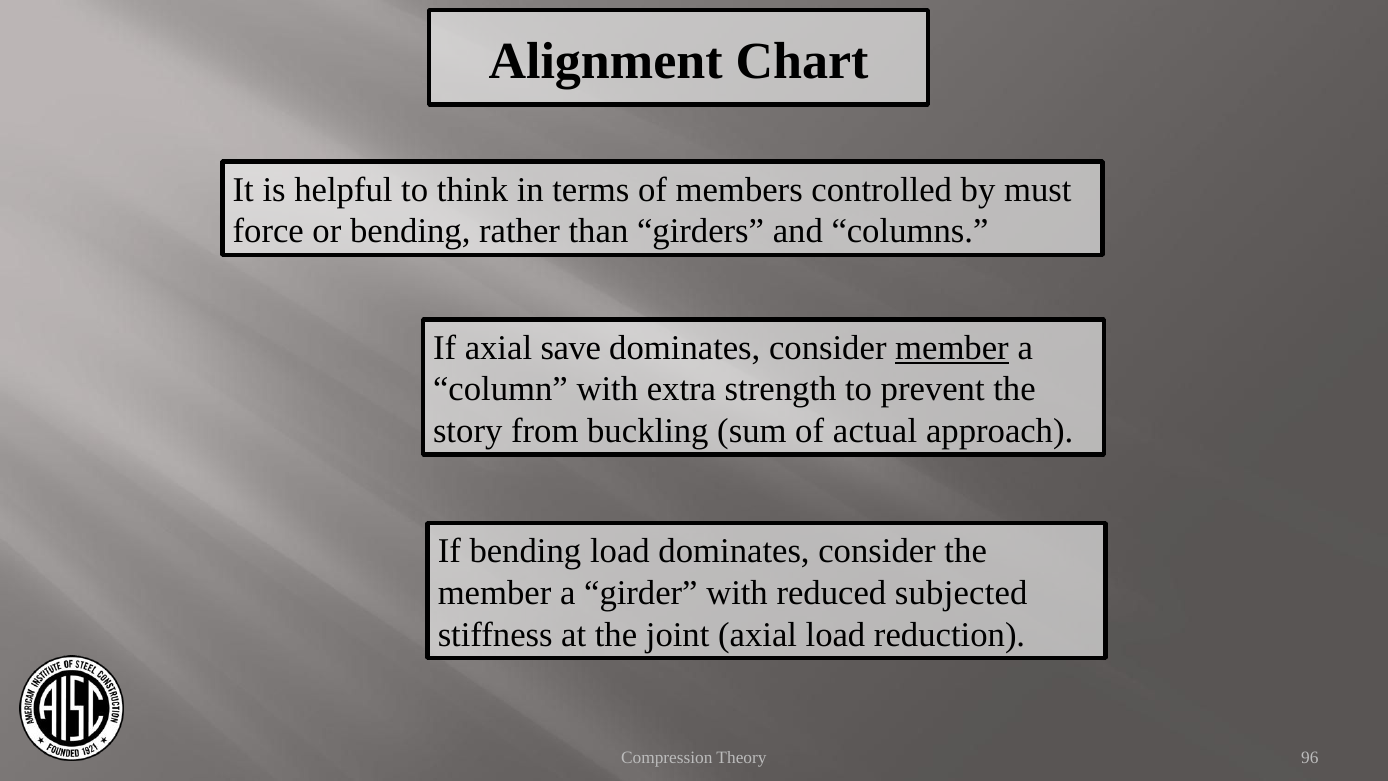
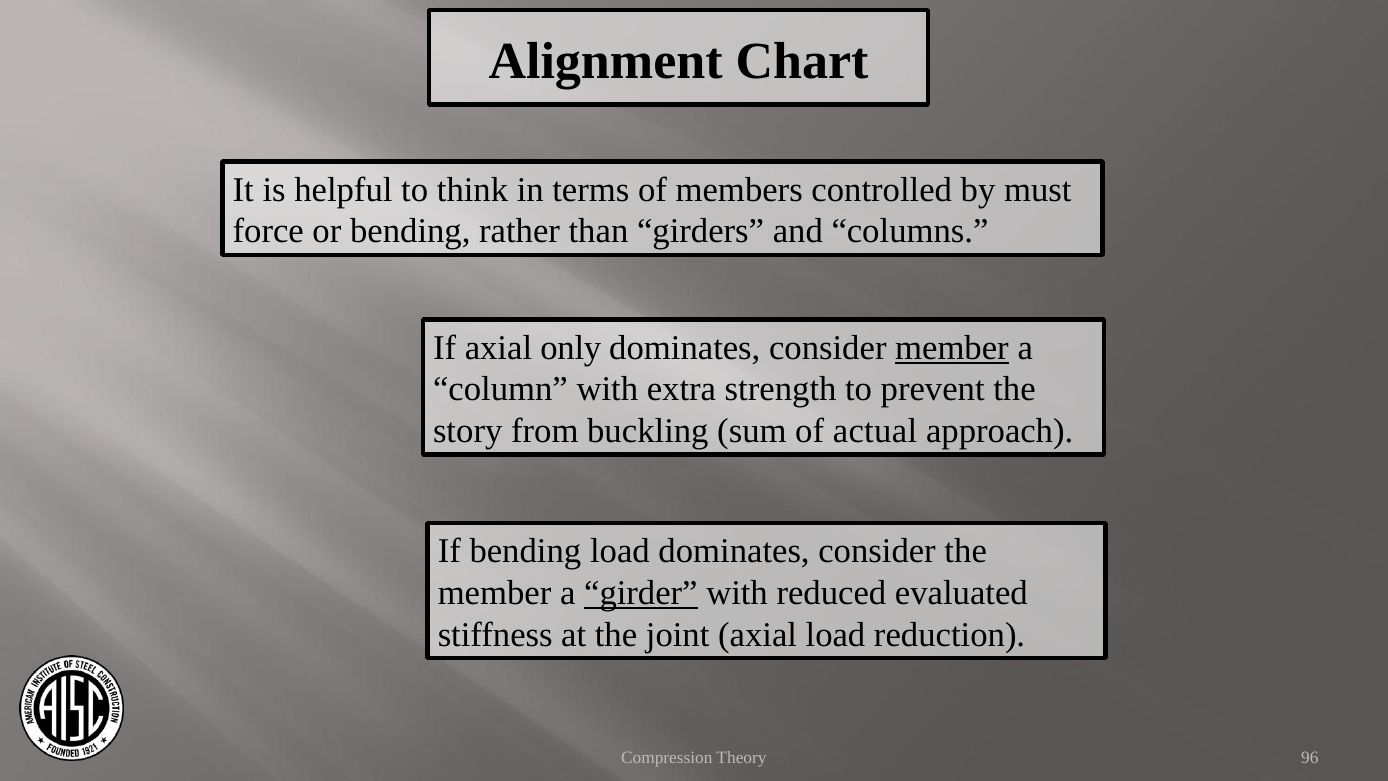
save: save -> only (571, 348)
girder underline: none -> present (641, 593)
subjected: subjected -> evaluated (961, 593)
